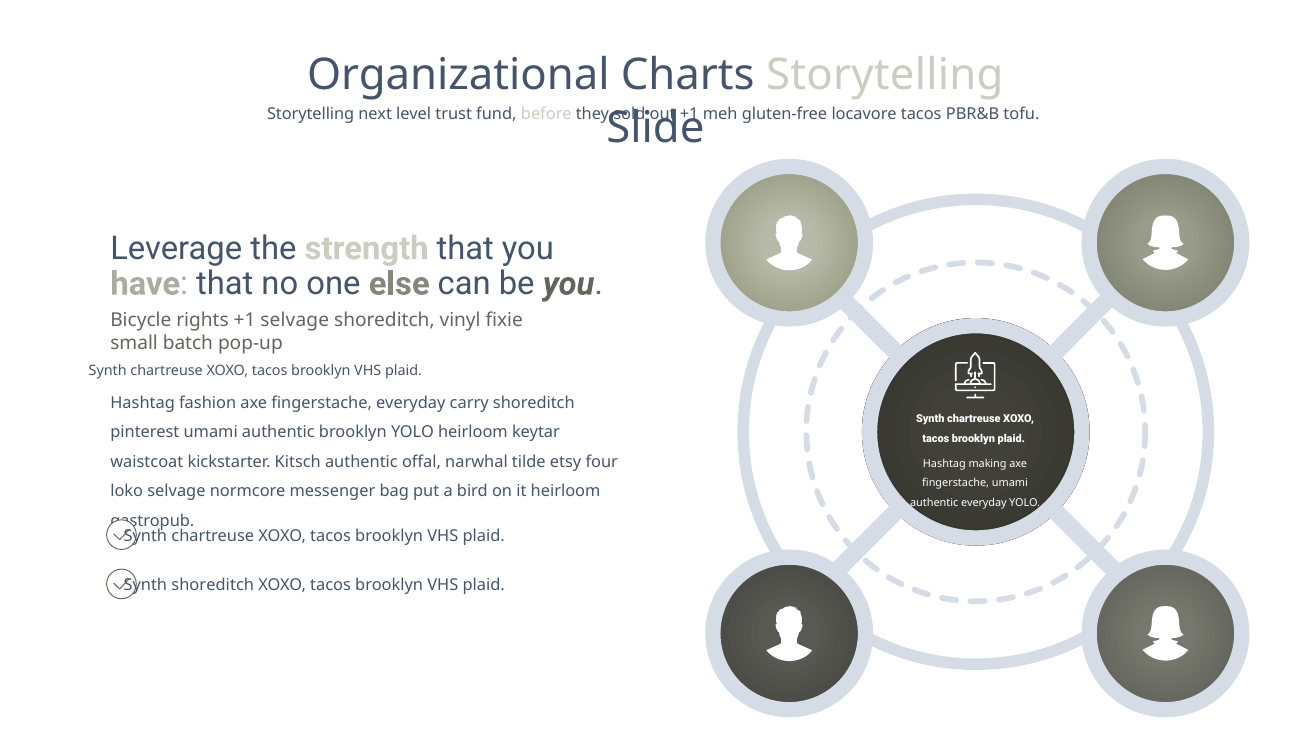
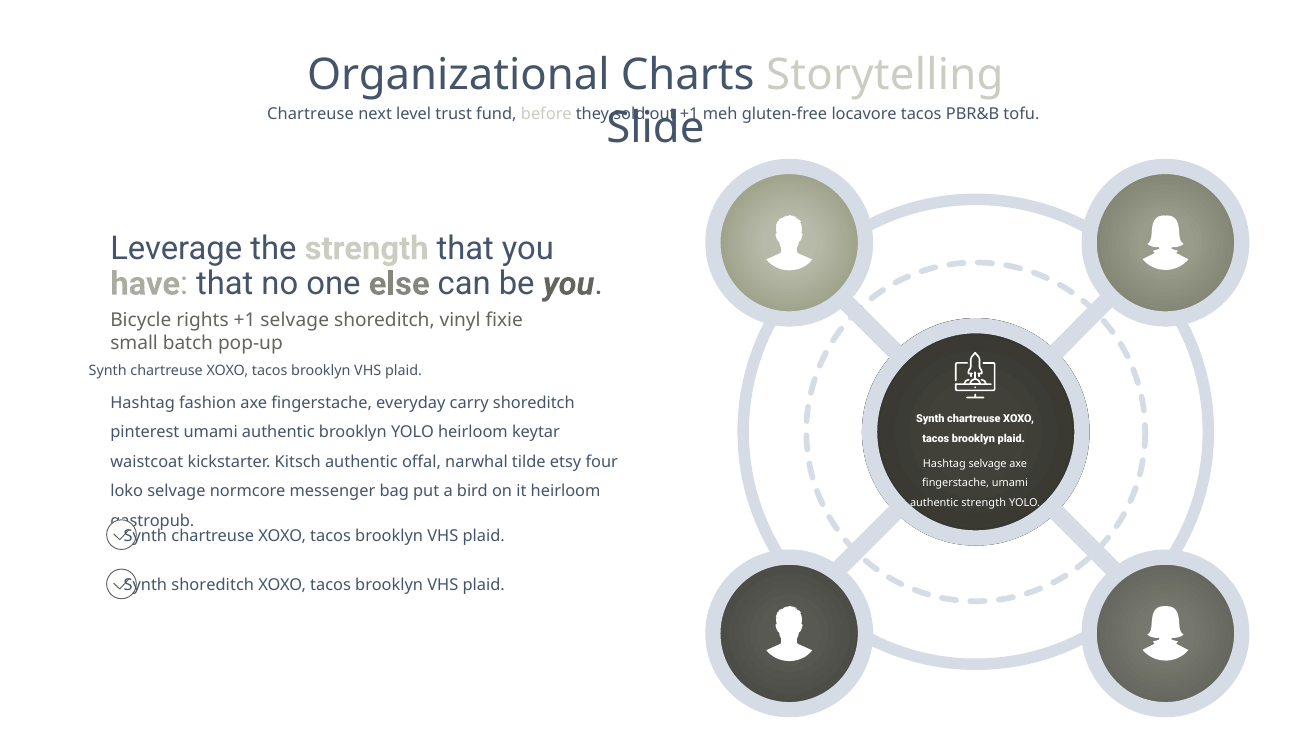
Storytelling: Storytelling -> Chartreuse (311, 114)
Hashtag making: making -> selvage (988, 464)
authentic everyday: everyday -> strength (984, 503)
